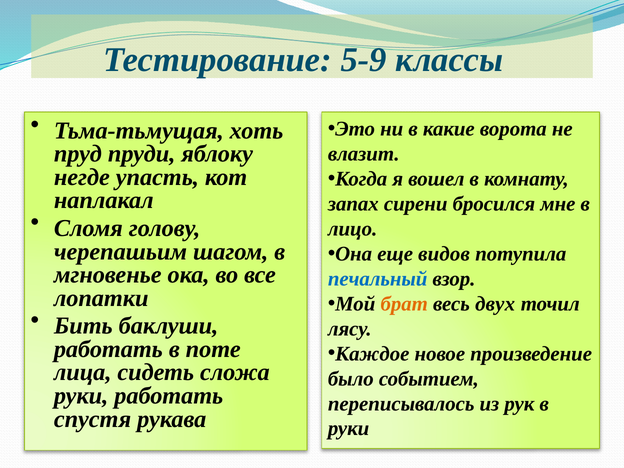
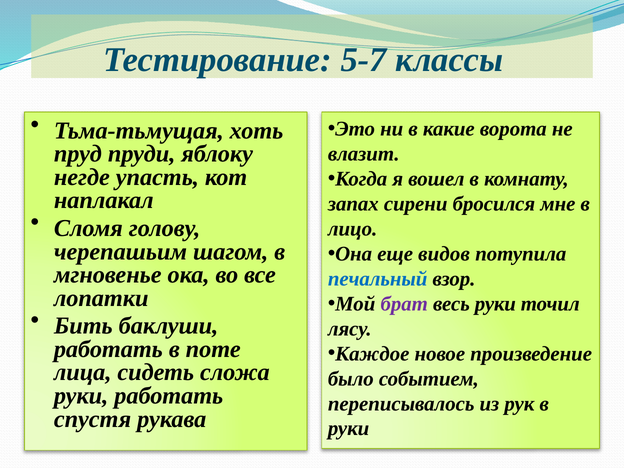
5-9: 5-9 -> 5-7 (364, 60)
брат colour: orange -> purple (404, 304)
весь двух: двух -> руки (495, 304)
